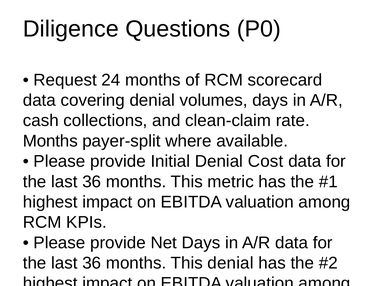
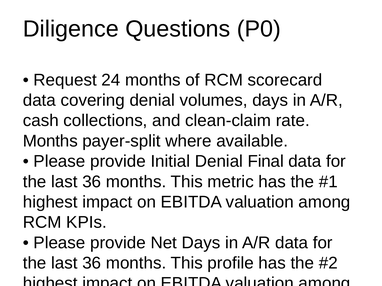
Denial Cost: Cost -> Final (266, 162)
This denial: denial -> profile (231, 264)
